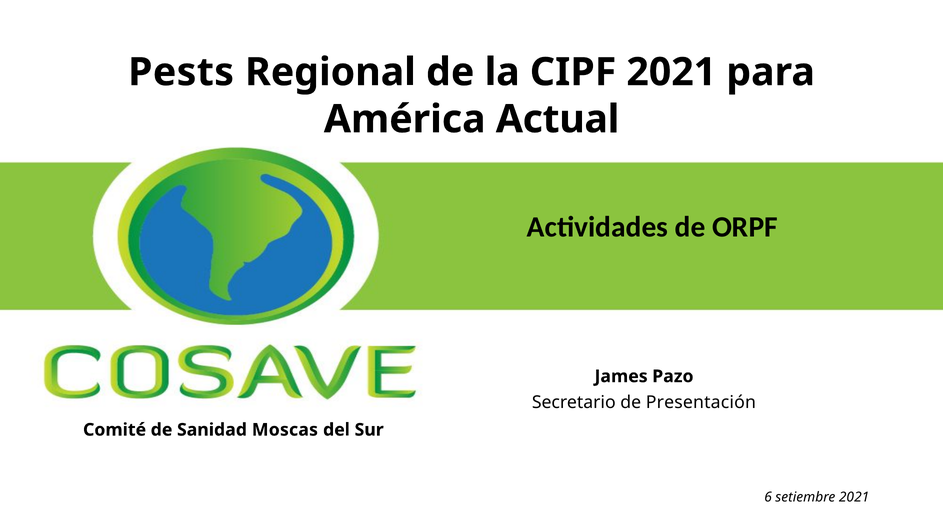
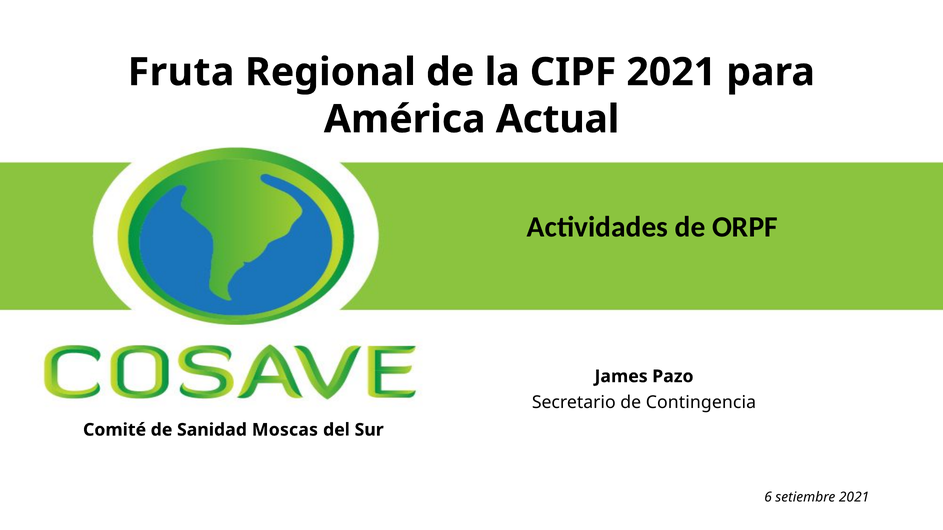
Pests: Pests -> Fruta (181, 72)
Presentación: Presentación -> Contingencia (701, 403)
